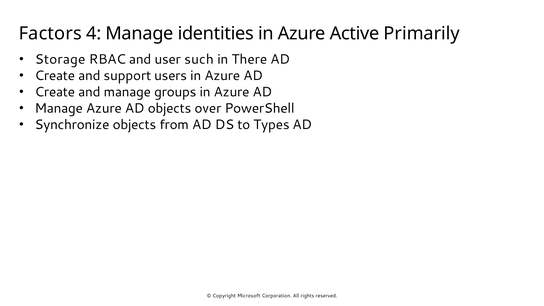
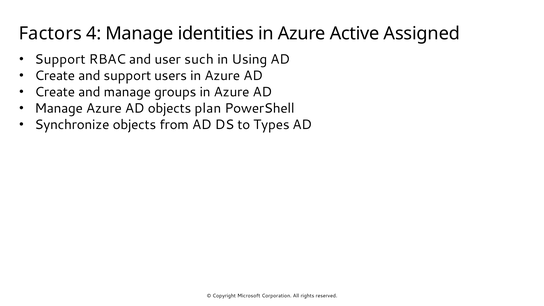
Primarily: Primarily -> Assigned (422, 33)
Storage: Storage -> Support (60, 59)
There: There -> Using (249, 59)
over: over -> plan (208, 108)
